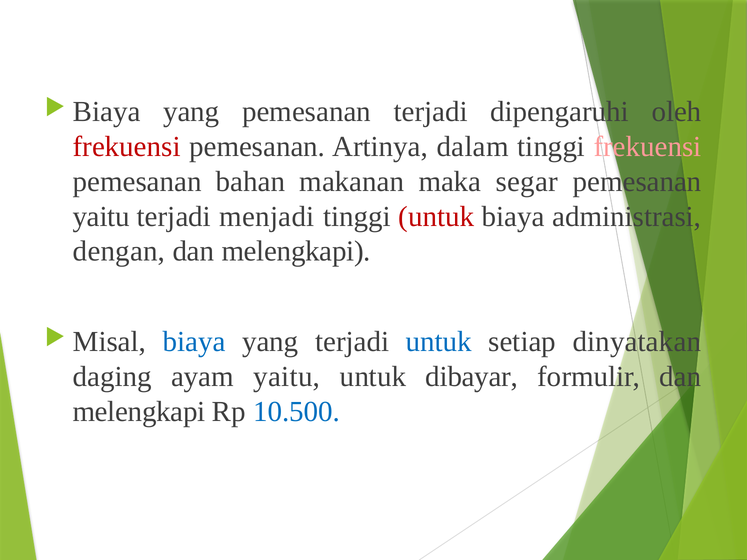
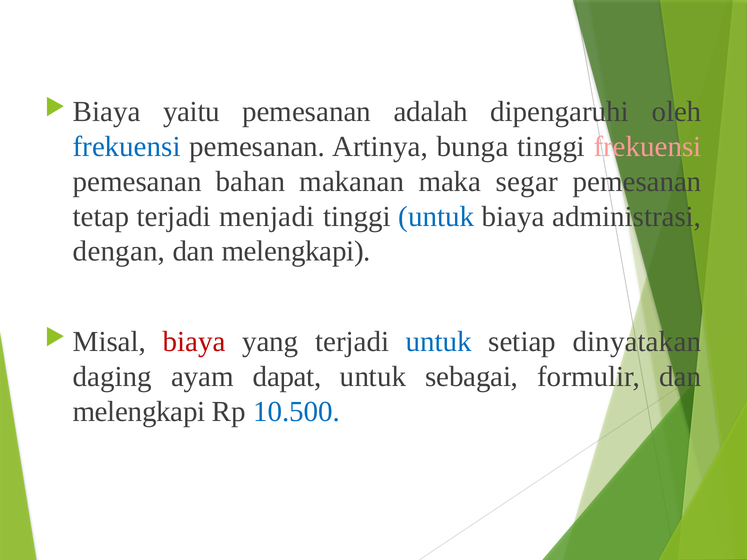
yang: yang -> yaitu (191, 112)
pemesanan terjadi: terjadi -> adalah (431, 112)
frekuensi colour: red -> blue (127, 147)
dalam: dalam -> bunga (473, 147)
yaitu: yaitu -> tetap (101, 217)
untuk colour: red -> blue (436, 217)
biaya colour: blue -> red (194, 342)
ayam yaitu: yaitu -> dapat (287, 377)
dibayar: dibayar -> sebagai (472, 377)
